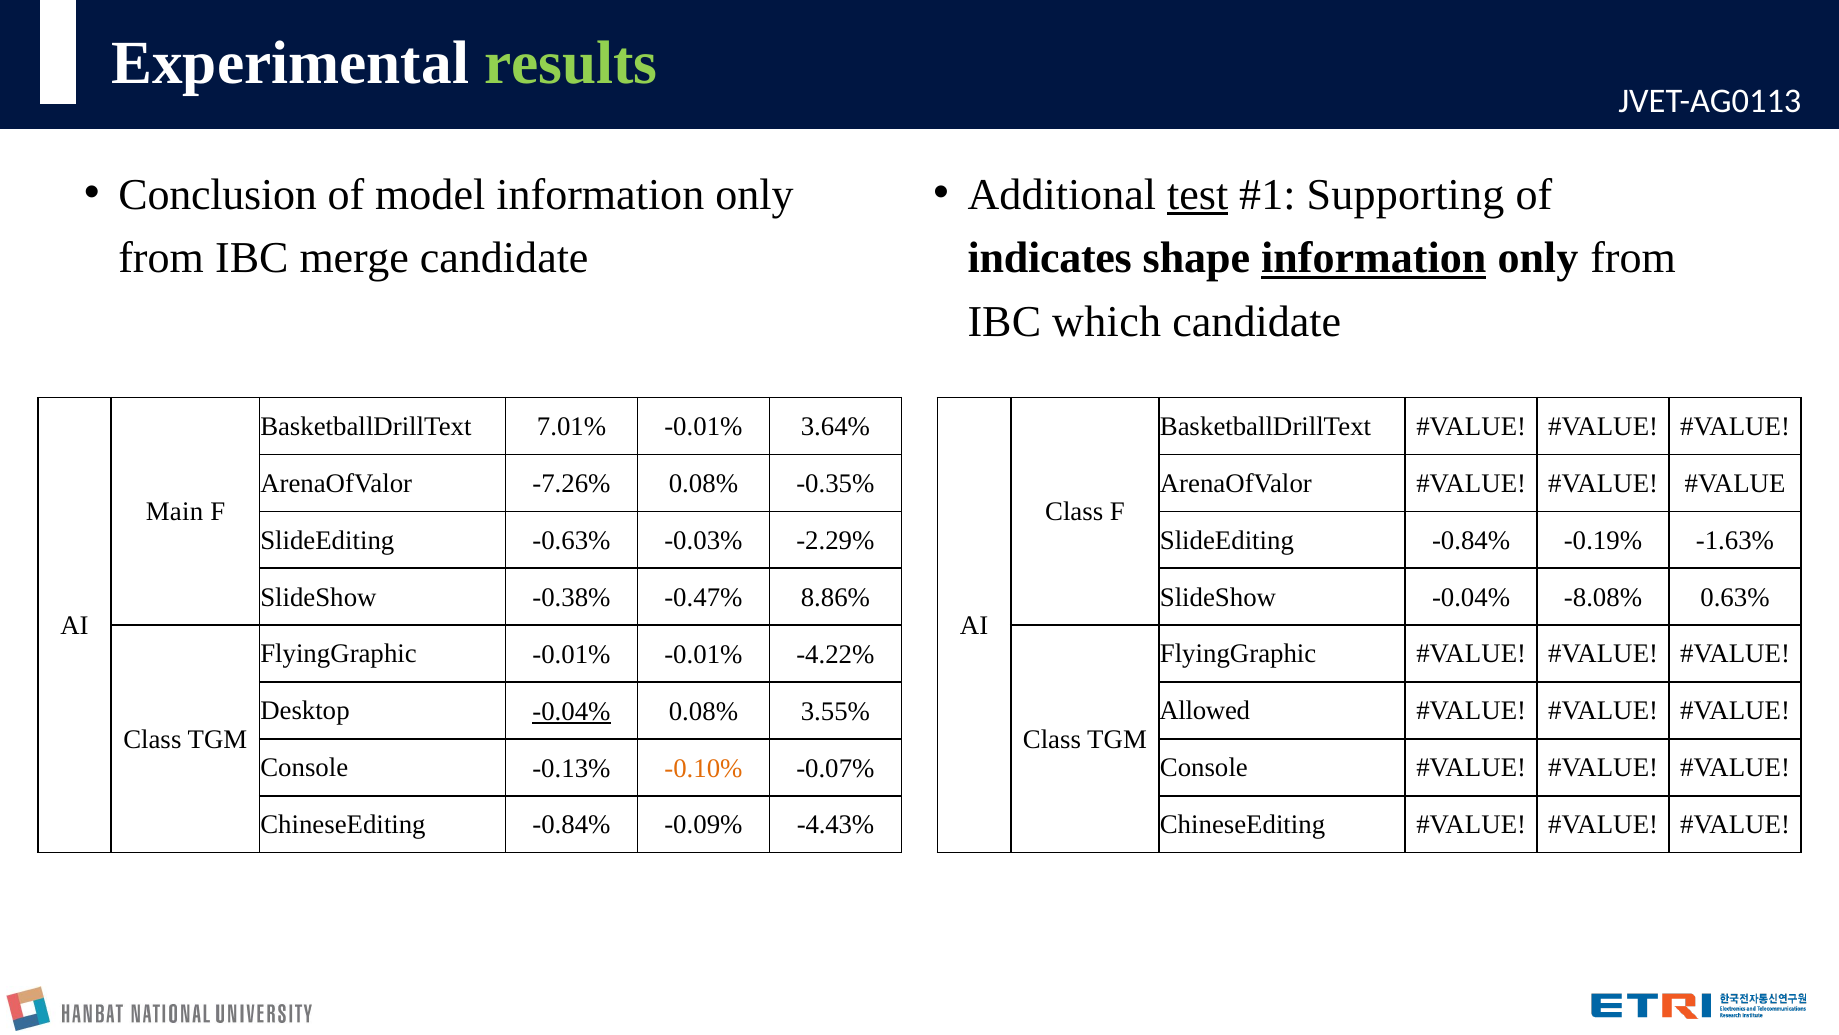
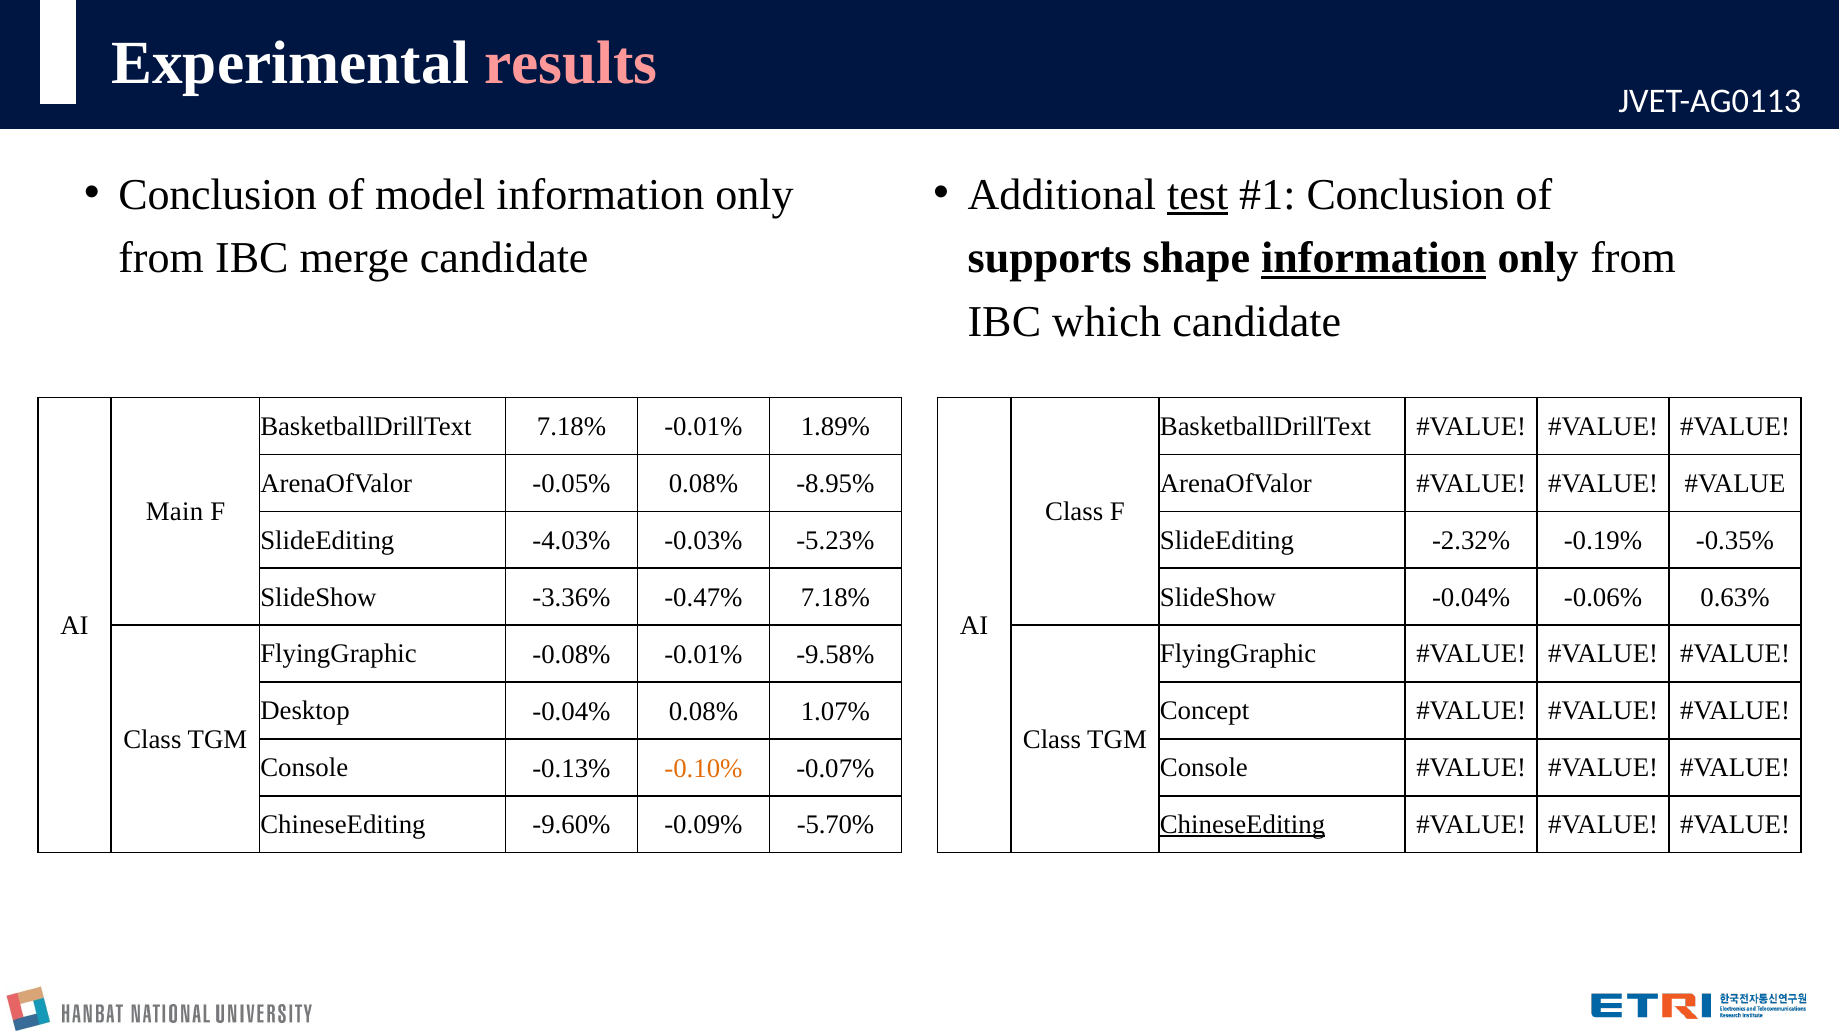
results colour: light green -> pink (571, 63)
Supporting: Supporting -> Conclusion (1406, 195)
indicates: indicates -> supports (1050, 258)
BasketballDrillText 7.01%: 7.01% -> 7.18% (572, 427)
3.64%: 3.64% -> 1.89% (835, 427)
-7.26%: -7.26% -> -0.05% (572, 484)
-0.35%: -0.35% -> -8.95% (835, 484)
-0.63%: -0.63% -> -4.03% (572, 540)
-2.29%: -2.29% -> -5.23% (835, 540)
SlideEditing -0.84%: -0.84% -> -2.32% (1471, 540)
-1.63%: -1.63% -> -0.35% (1735, 540)
-0.38%: -0.38% -> -3.36% (572, 597)
-0.47% 8.86%: 8.86% -> 7.18% (835, 597)
-8.08%: -8.08% -> -0.06% (1603, 597)
FlyingGraphic -0.01%: -0.01% -> -0.08% (572, 654)
-4.22%: -4.22% -> -9.58% (835, 654)
-0.04% underline: present -> none (572, 711)
3.55%: 3.55% -> 1.07% (835, 711)
Allowed: Allowed -> Concept (1205, 711)
ChineseEditing -0.84%: -0.84% -> -9.60% (572, 825)
-4.43%: -4.43% -> -5.70% (836, 825)
ChineseEditing underline: none -> present (1243, 824)
